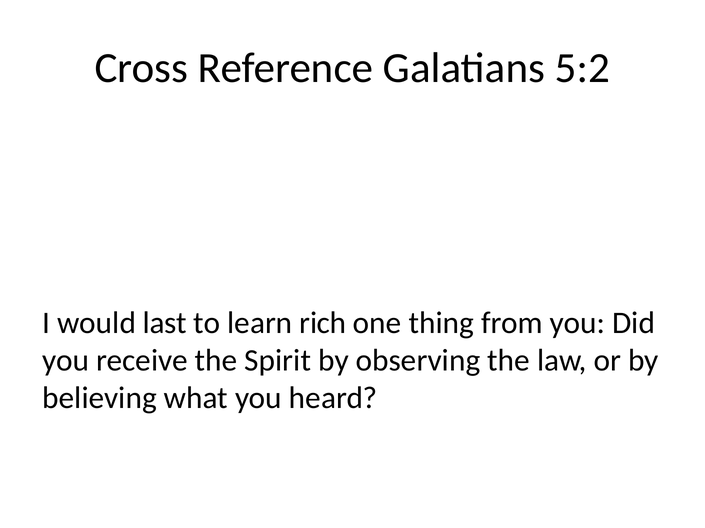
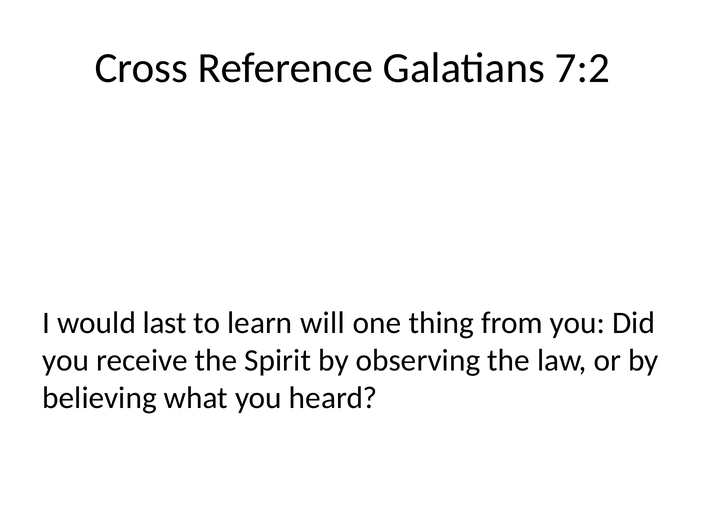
5:2: 5:2 -> 7:2 (582, 68)
rich: rich -> will (323, 323)
